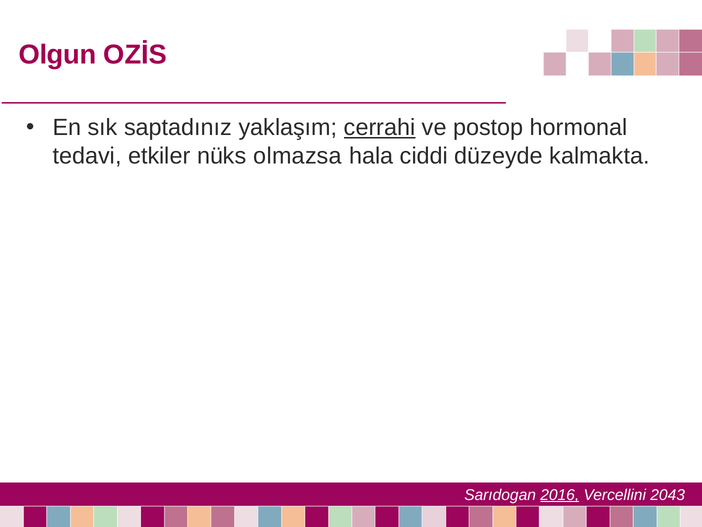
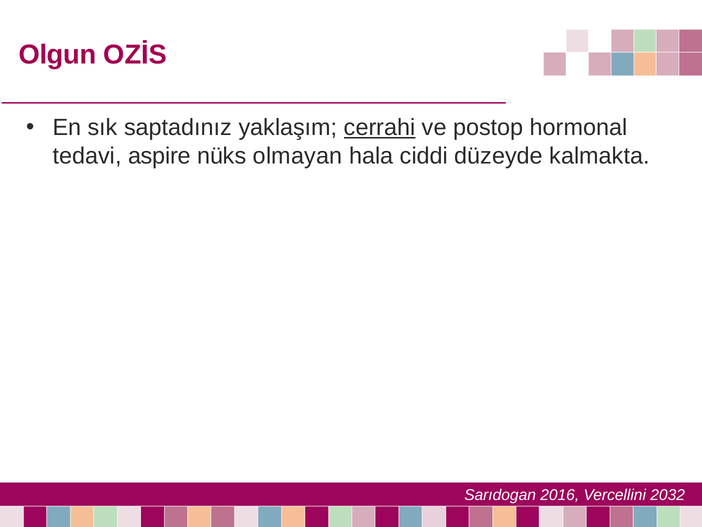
etkiler: etkiler -> aspire (159, 156)
olmazsa: olmazsa -> olmayan (298, 156)
2016 underline: present -> none (560, 494)
2043: 2043 -> 2032 (668, 494)
